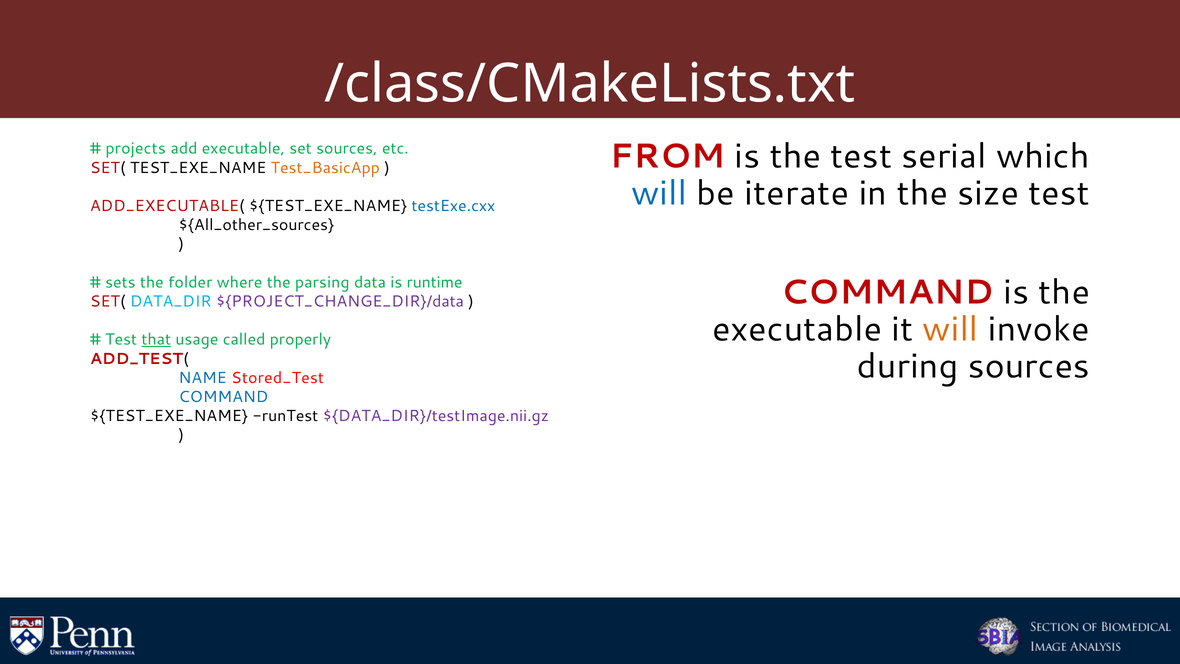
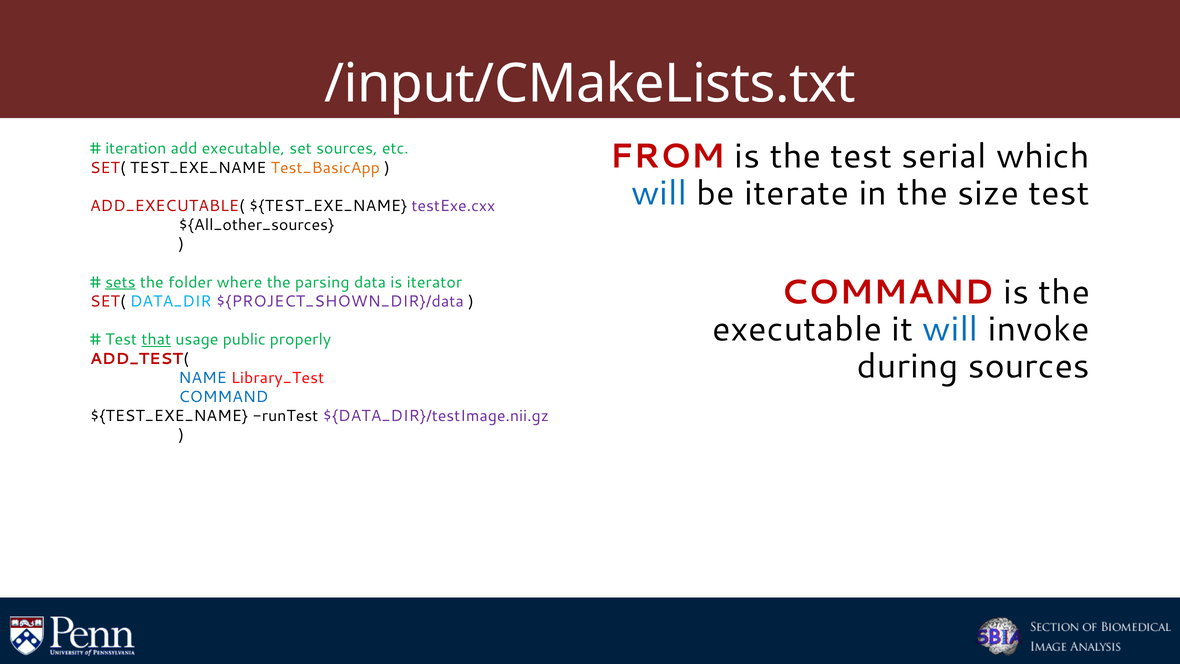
/class/CMakeLists.txt: /class/CMakeLists.txt -> /input/CMakeLists.txt (590, 84)
projects: projects -> iteration (136, 149)
testExe.cxx colour: blue -> purple (453, 206)
sets underline: none -> present (120, 282)
runtime: runtime -> iterator (434, 282)
${PROJECT_CHANGE_DIR}/data: ${PROJECT_CHANGE_DIR}/data -> ${PROJECT_SHOWN_DIR}/data (340, 301)
will colour: orange -> blue (950, 329)
called: called -> public (244, 340)
Stored_Test: Stored_Test -> Library_Test (278, 378)
